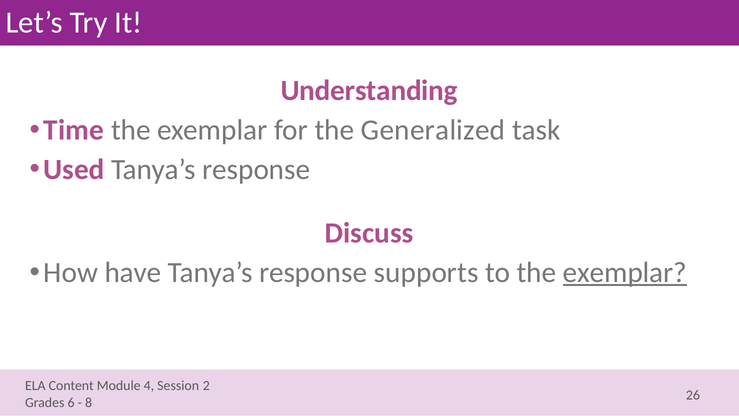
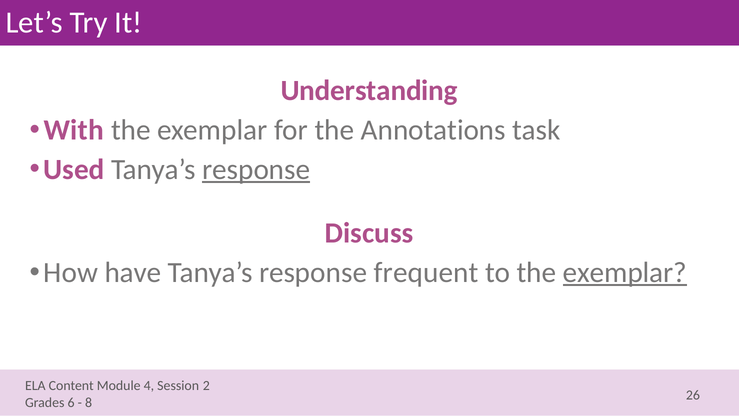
Time: Time -> With (74, 130)
Generalized: Generalized -> Annotations (433, 130)
response underline: none -> present (256, 169)
supports: supports -> frequent (426, 272)
